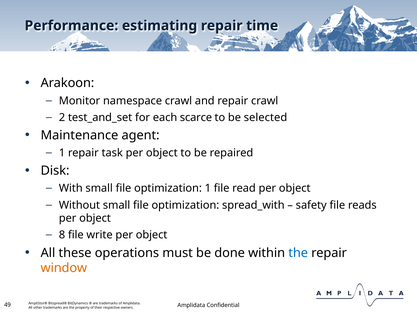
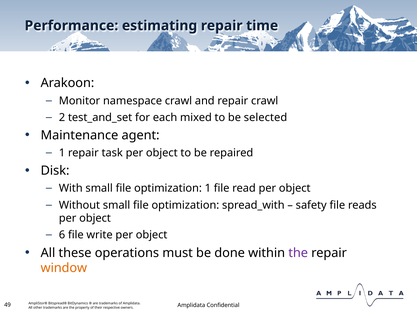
scarce: scarce -> mixed (196, 117)
8: 8 -> 6 (62, 235)
the colour: blue -> purple (298, 253)
